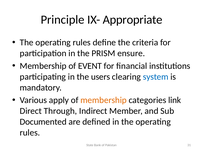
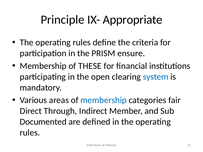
EVENT: EVENT -> THESE (90, 66)
users: users -> open (100, 77)
apply: apply -> areas (59, 100)
membership colour: orange -> blue (104, 100)
link: link -> fair (175, 100)
